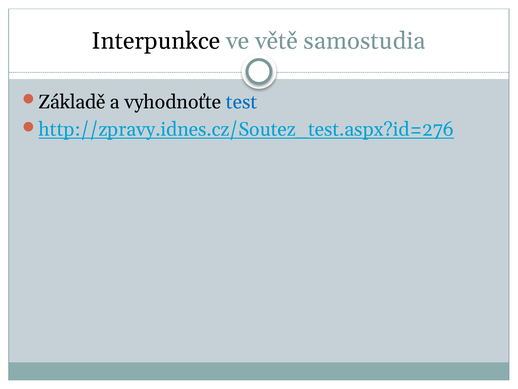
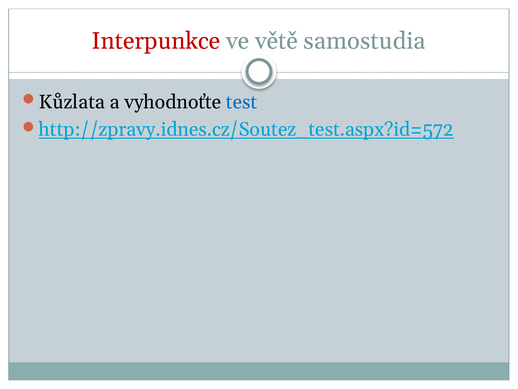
Interpunkce colour: black -> red (156, 41)
Základě: Základě -> Kůzlata (72, 102)
http://zpravy.idnes.cz/Soutez_test.aspx?id=276: http://zpravy.idnes.cz/Soutez_test.aspx?id=276 -> http://zpravy.idnes.cz/Soutez_test.aspx?id=572 (246, 129)
